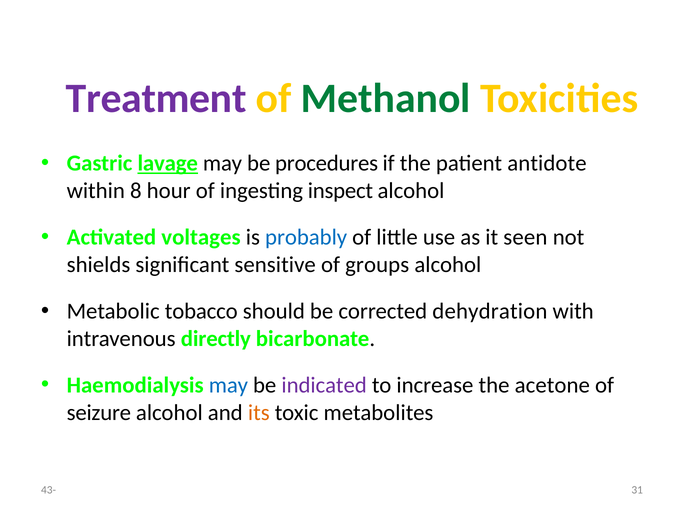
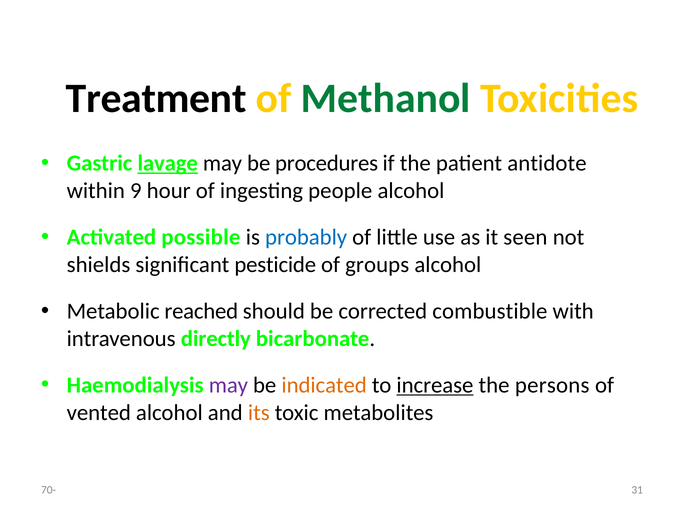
Treatment colour: purple -> black (156, 98)
8: 8 -> 9 (136, 191)
inspect: inspect -> people (340, 191)
voltages: voltages -> possible (201, 237)
sensitive: sensitive -> pesticide (275, 265)
tobacco: tobacco -> reached (201, 311)
dehydration: dehydration -> combustible (490, 311)
may colour: blue -> purple (228, 385)
indicated colour: purple -> orange (324, 385)
increase underline: none -> present (435, 385)
acetone: acetone -> persons (552, 385)
seizure: seizure -> vented (99, 413)
43-: 43- -> 70- (49, 490)
